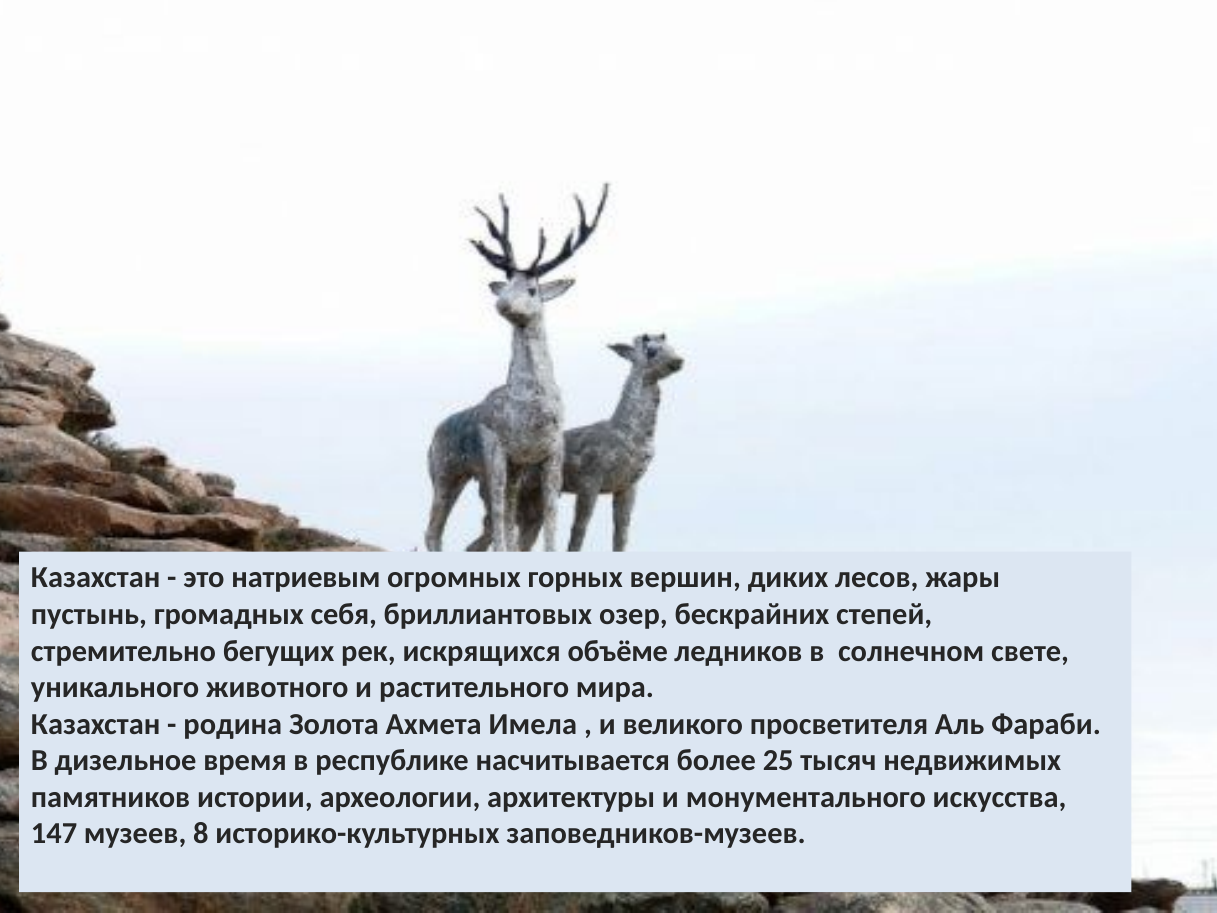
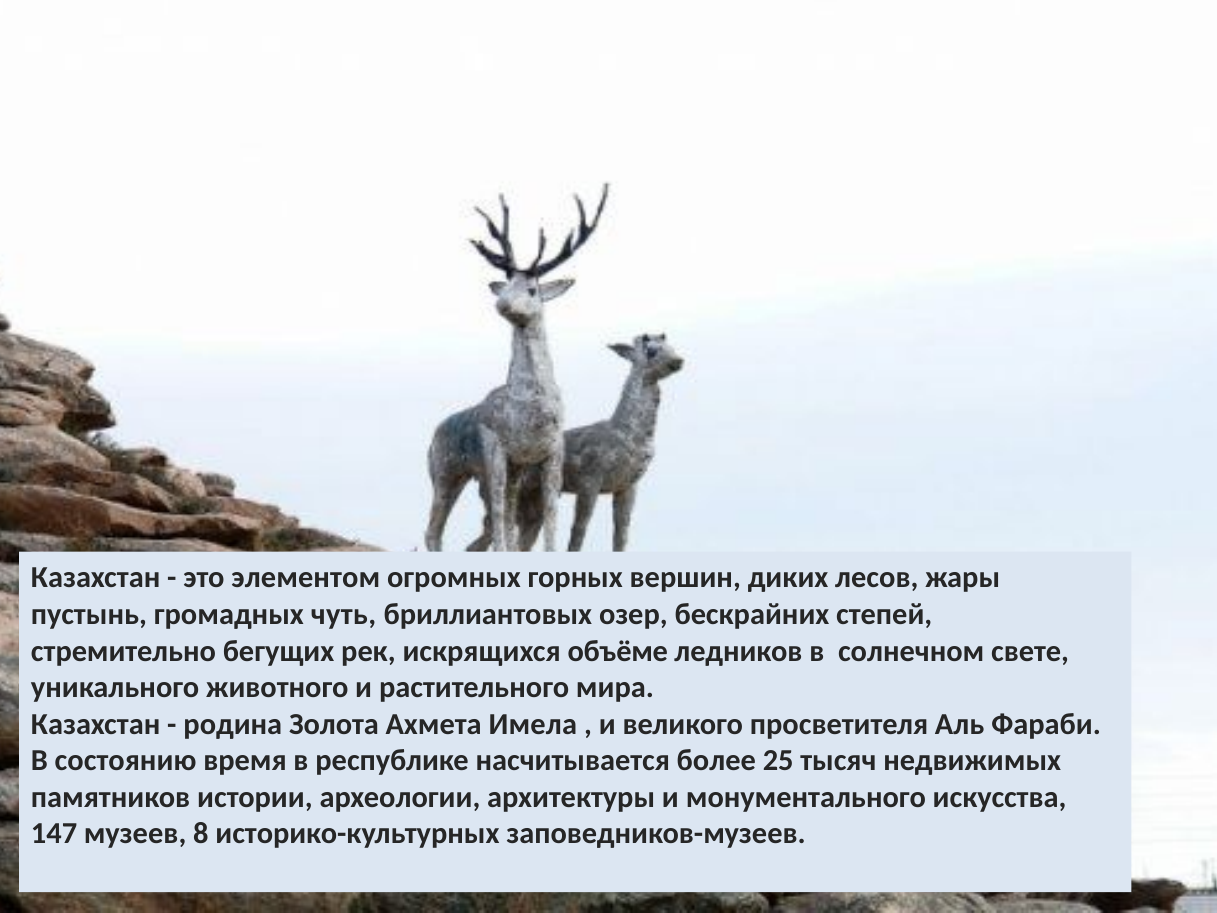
натриевым: натриевым -> элементом (306, 578)
себя: себя -> чуть (344, 614)
дизельное: дизельное -> состоянию (126, 760)
